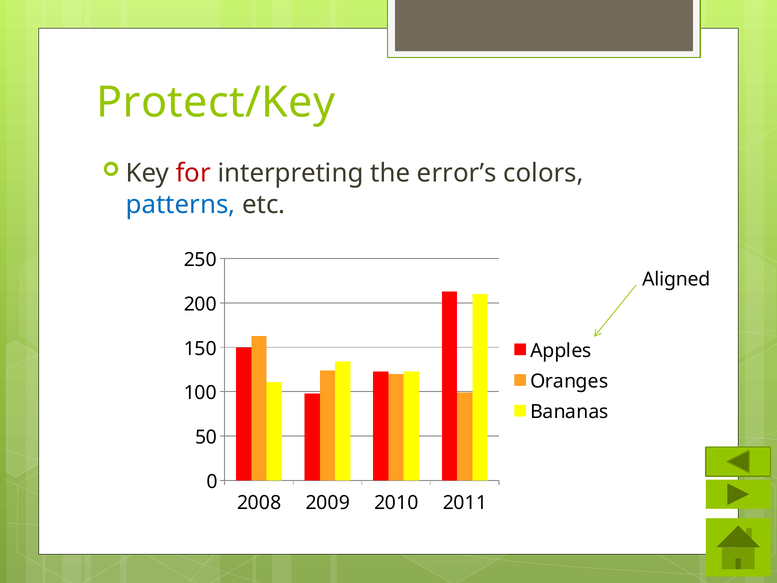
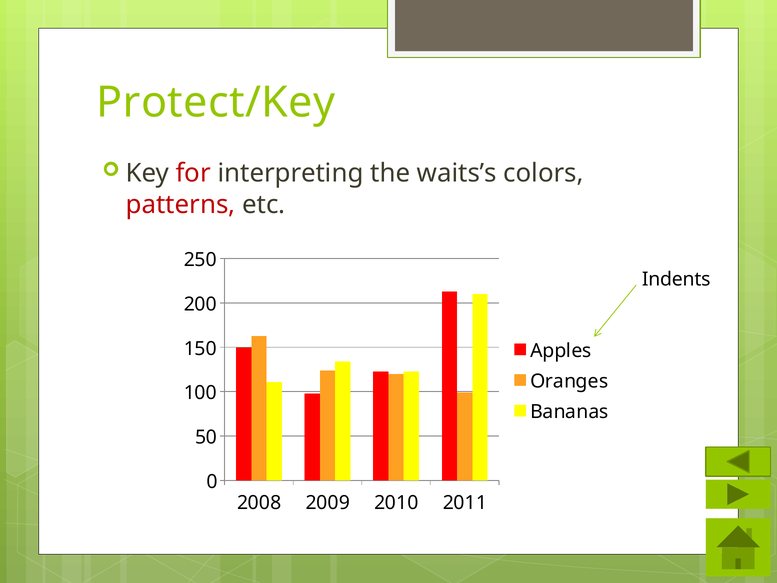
error’s: error’s -> waits’s (457, 173)
patterns colour: blue -> red (180, 204)
Aligned: Aligned -> Indents (676, 279)
